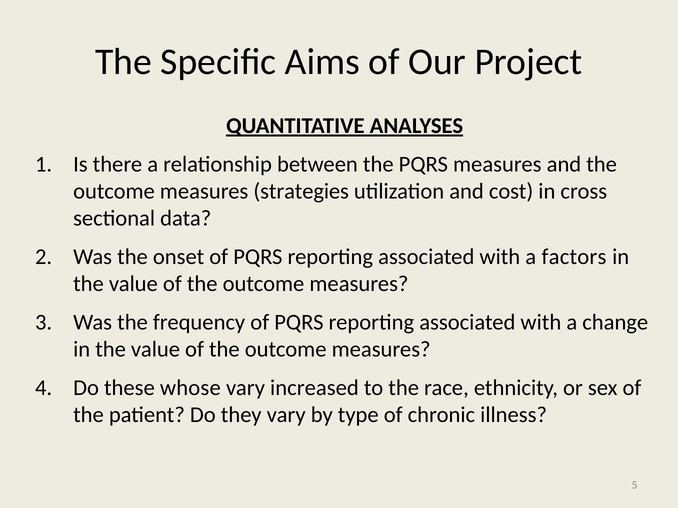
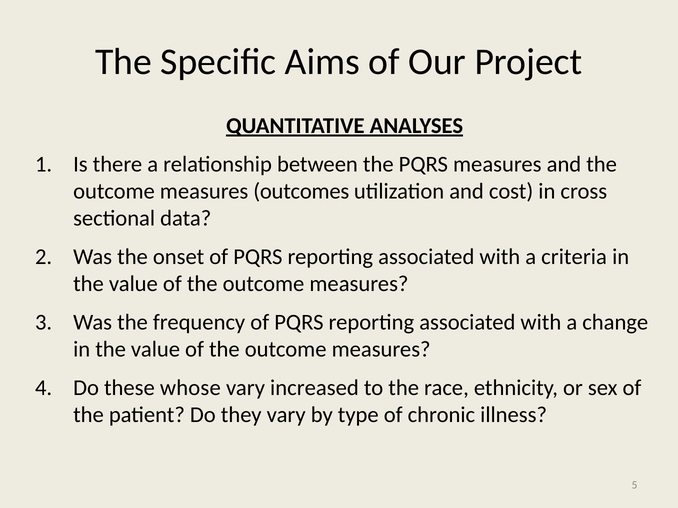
strategies: strategies -> outcomes (301, 191)
factors: factors -> criteria (574, 257)
